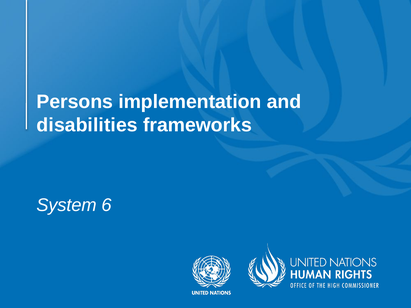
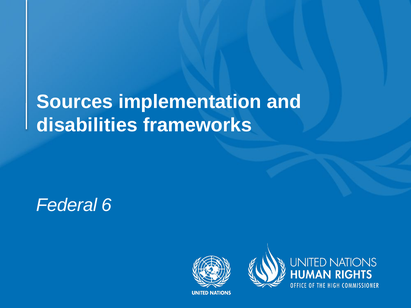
Persons: Persons -> Sources (75, 102)
System: System -> Federal (67, 205)
